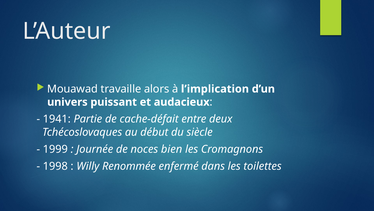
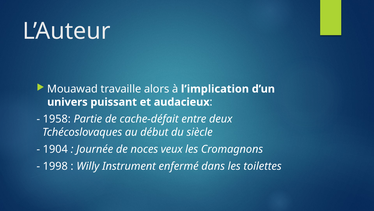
1941: 1941 -> 1958 (57, 119)
1999: 1999 -> 1904 (55, 149)
bien: bien -> veux (172, 149)
Renommée: Renommée -> Instrument (129, 166)
